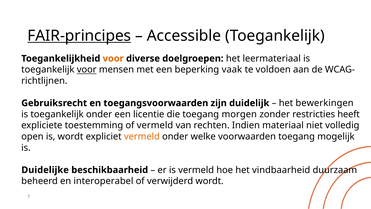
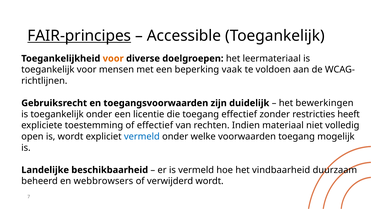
voor underline: present -> none (87, 70)
toegang morgen: morgen -> effectief (239, 114)
of vermeld: vermeld -> effectief (155, 125)
vermeld colour: orange -> blue (142, 136)
Duidelijke: Duidelijke -> Landelijke (45, 170)
interoperabel: interoperabel -> webbrowsers (103, 181)
